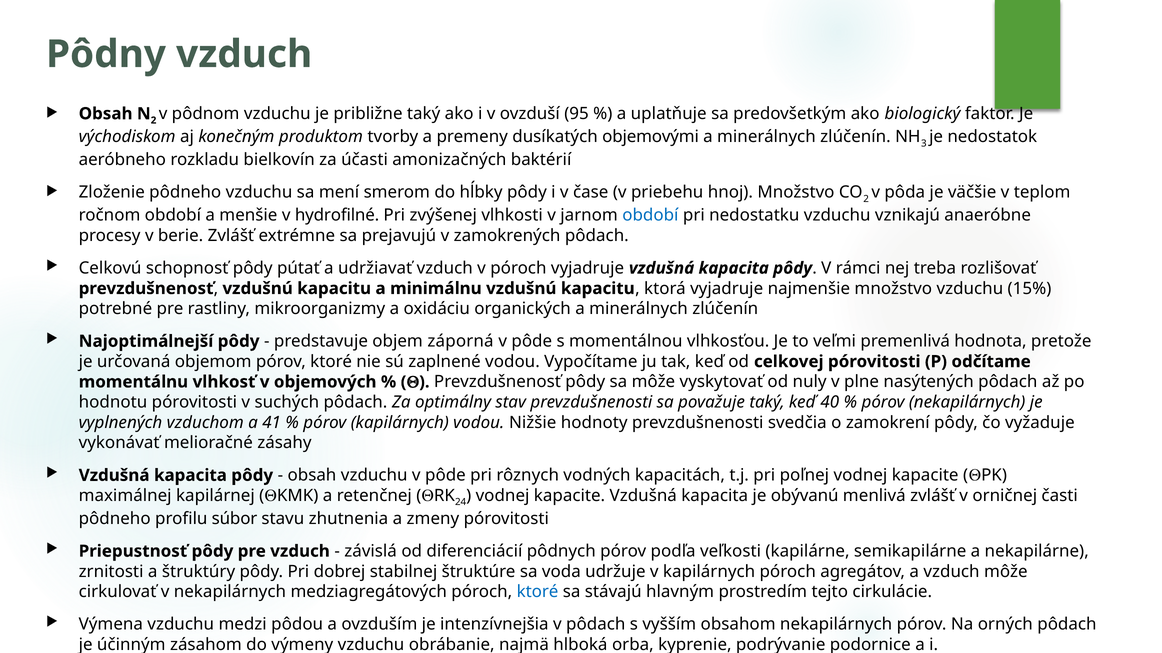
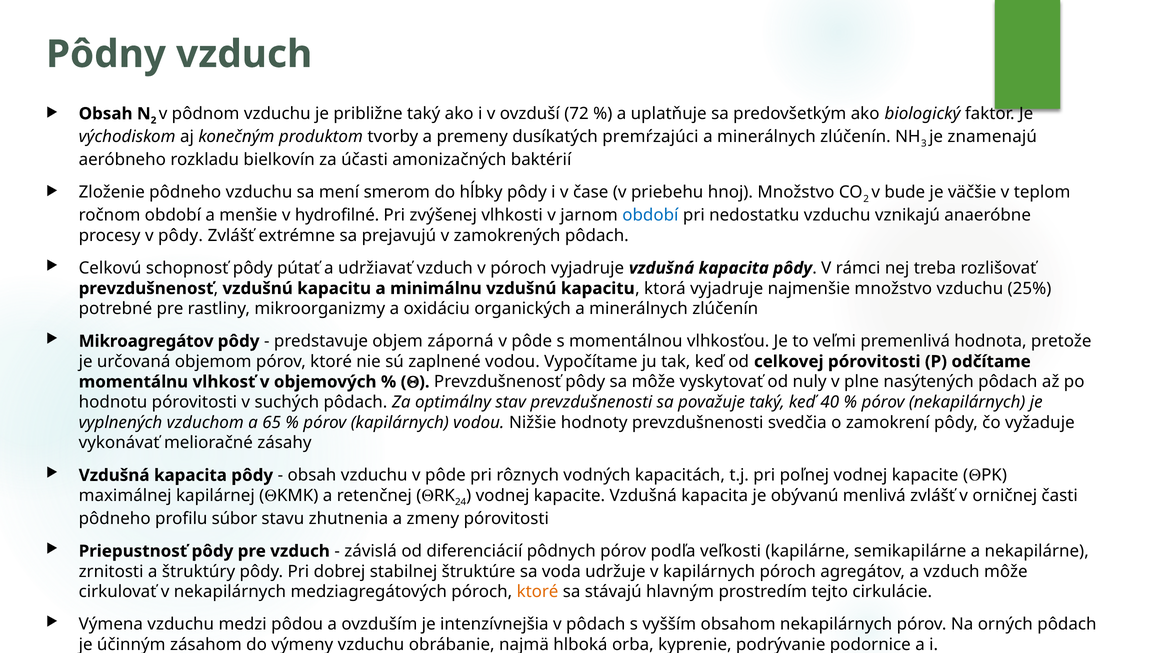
95: 95 -> 72 (577, 114)
objemovými: objemovými -> premŕzajúci (650, 137)
nedostatok: nedostatok -> znamenajú (992, 137)
pôda: pôda -> bude (905, 192)
v berie: berie -> pôdy (180, 236)
15%: 15% -> 25% (1030, 289)
Najoptimálnejší: Najoptimálnejší -> Mikroagregátov (146, 342)
41: 41 -> 65 (272, 423)
ktoré colour: blue -> orange (538, 592)
